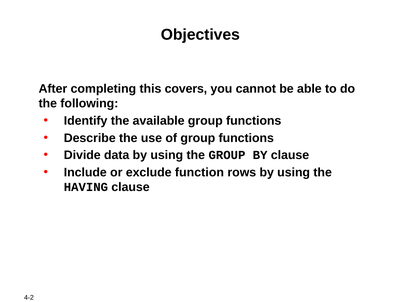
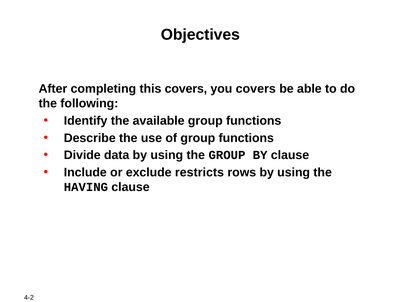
you cannot: cannot -> covers (256, 89)
function: function -> restricts (199, 173)
